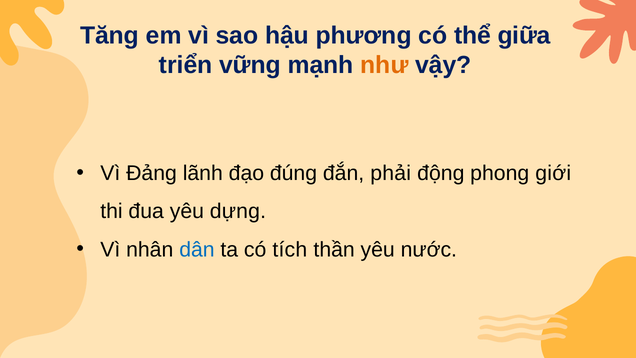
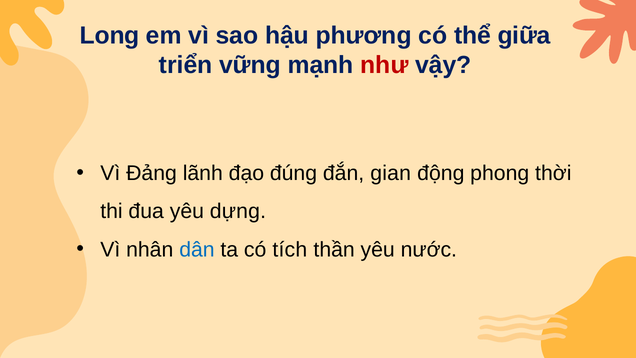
Tăng: Tăng -> Long (110, 36)
như colour: orange -> red (384, 65)
phải: phải -> gian (391, 173)
giới: giới -> thời (553, 173)
